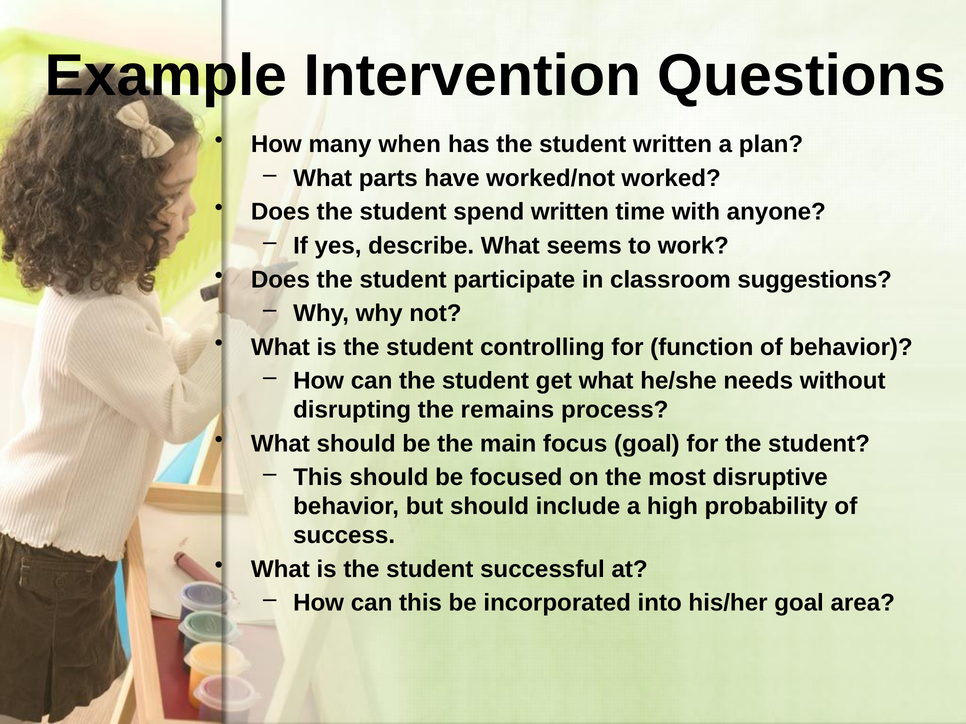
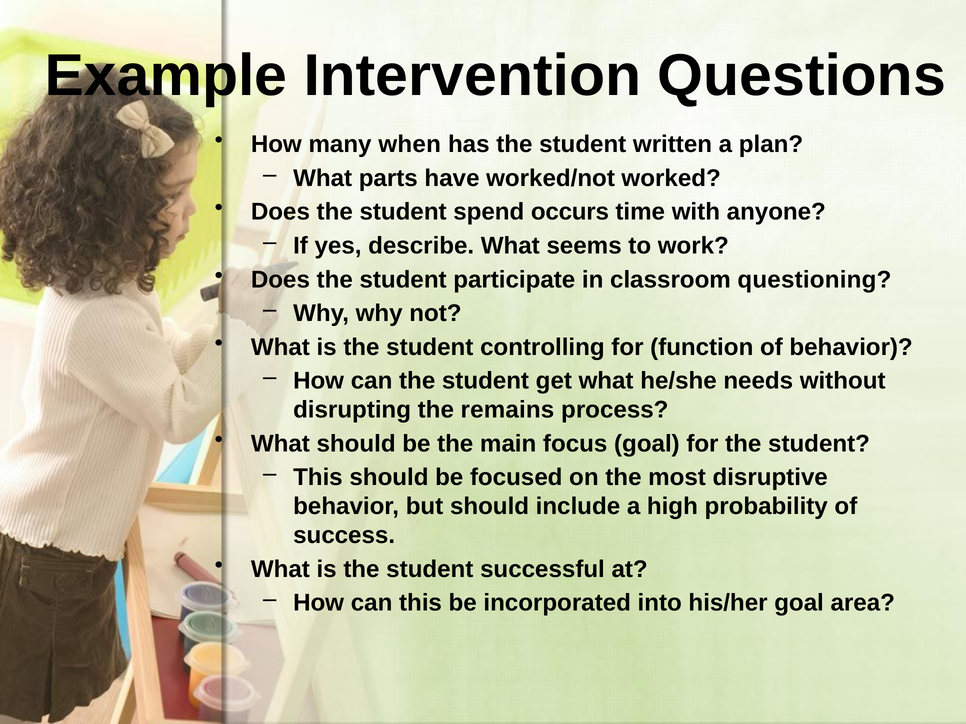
spend written: written -> occurs (570, 212)
suggestions: suggestions -> questioning (814, 280)
